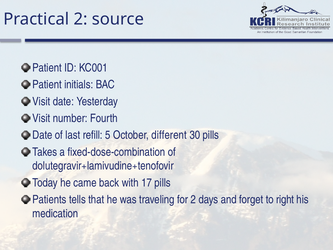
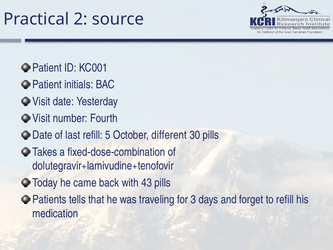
17: 17 -> 43 (147, 183)
for 2: 2 -> 3 (193, 199)
to right: right -> refill (285, 199)
